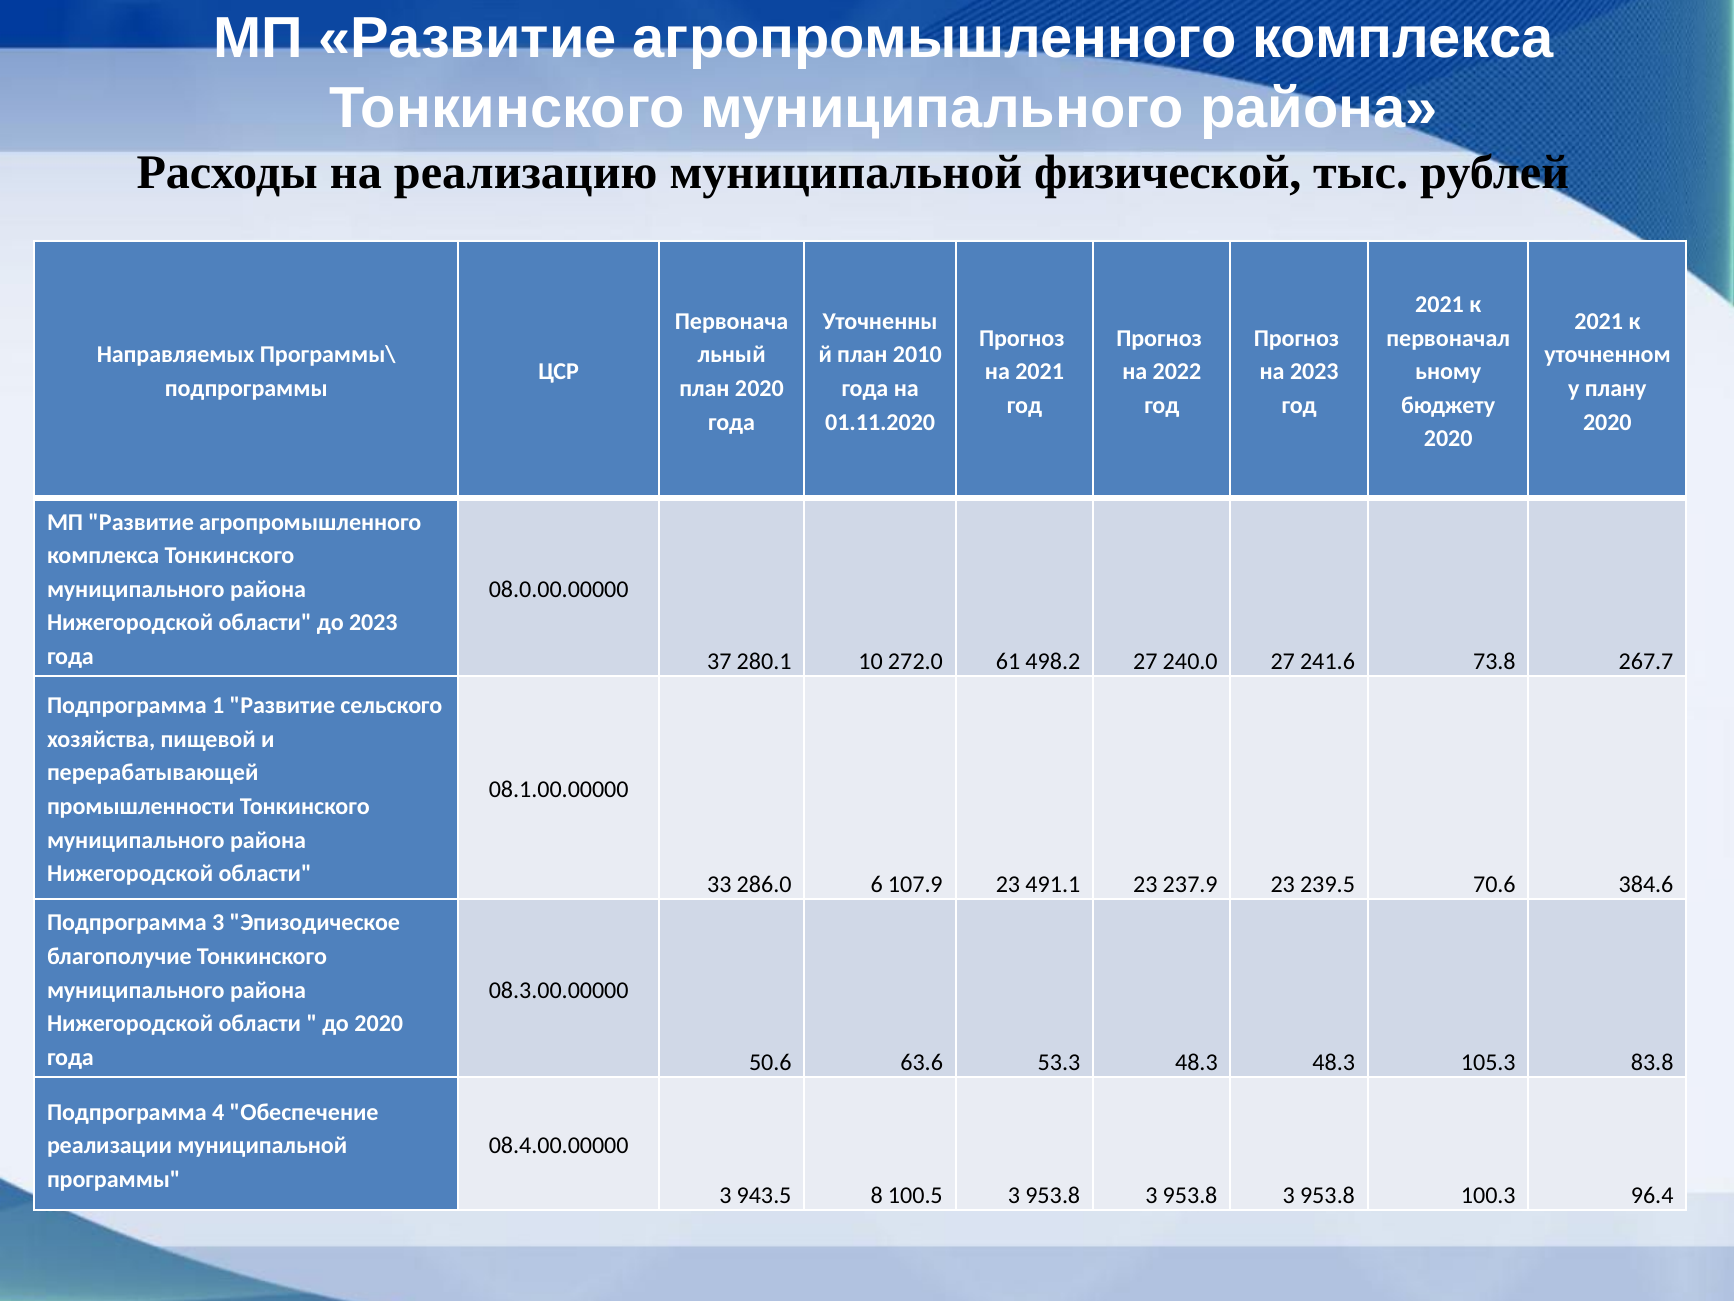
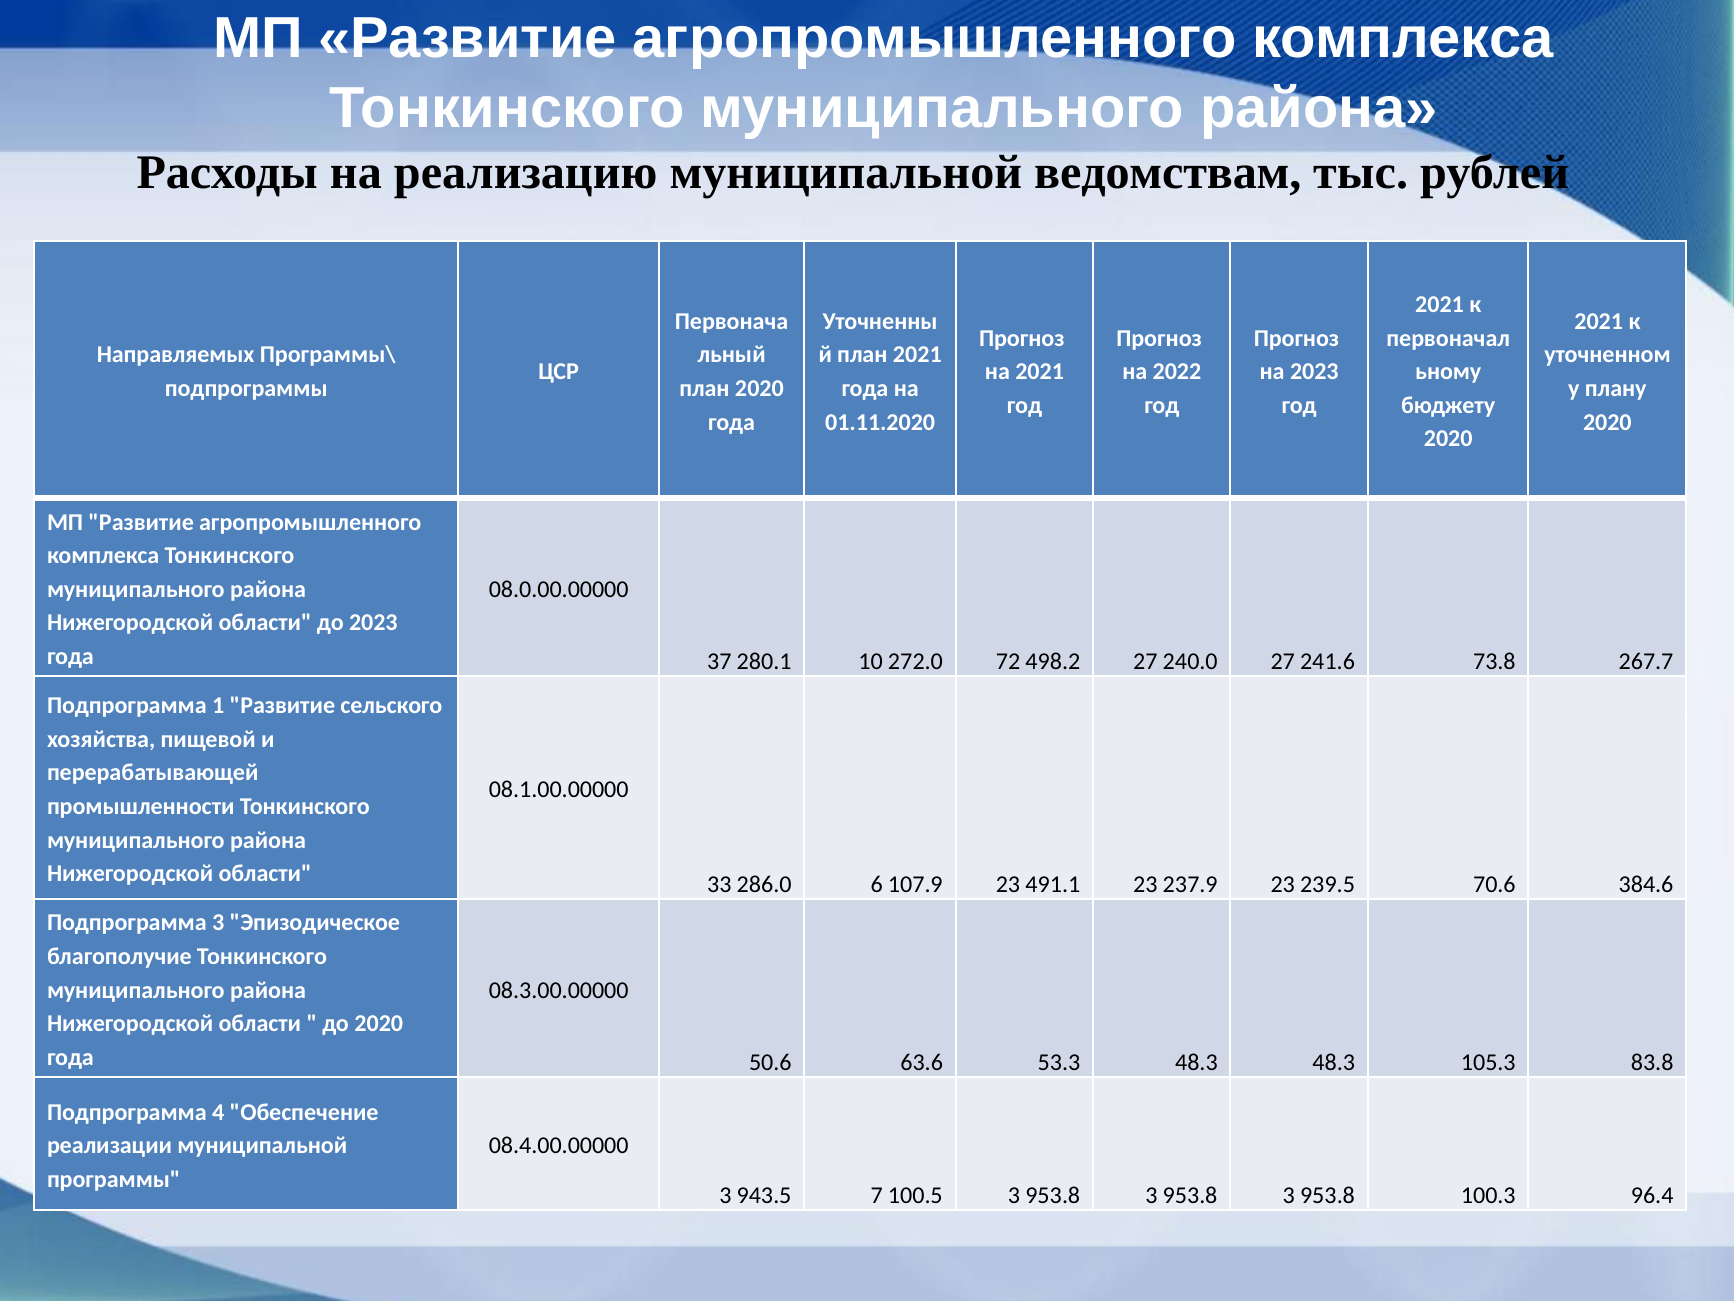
физической: физической -> ведомствам (1168, 172)
план 2010: 2010 -> 2021 (917, 355)
61: 61 -> 72 (1008, 661)
8: 8 -> 7 (877, 1196)
